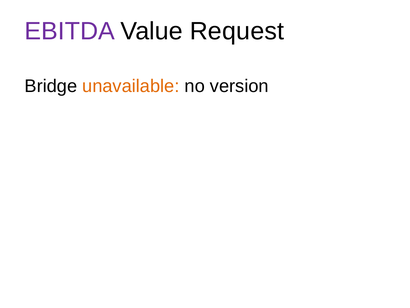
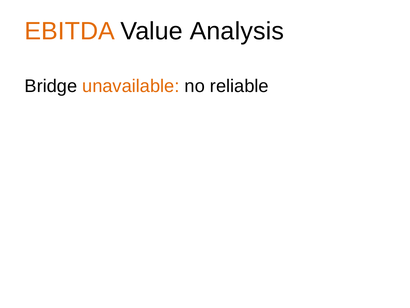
EBITDA colour: purple -> orange (70, 31)
Request: Request -> Analysis (237, 31)
version: version -> reliable (239, 86)
